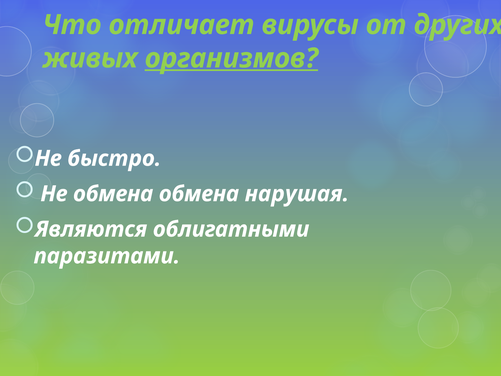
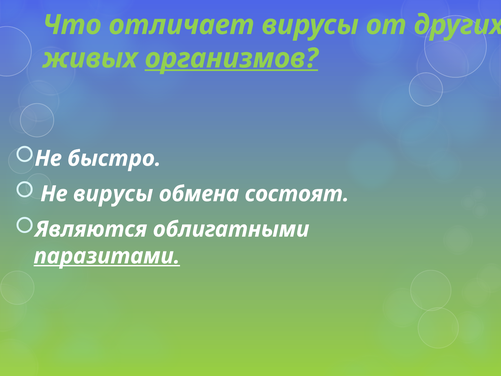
Не обмена: обмена -> вирусы (113, 194)
нарушая: нарушая -> состоят (297, 194)
паразитами underline: none -> present (107, 256)
